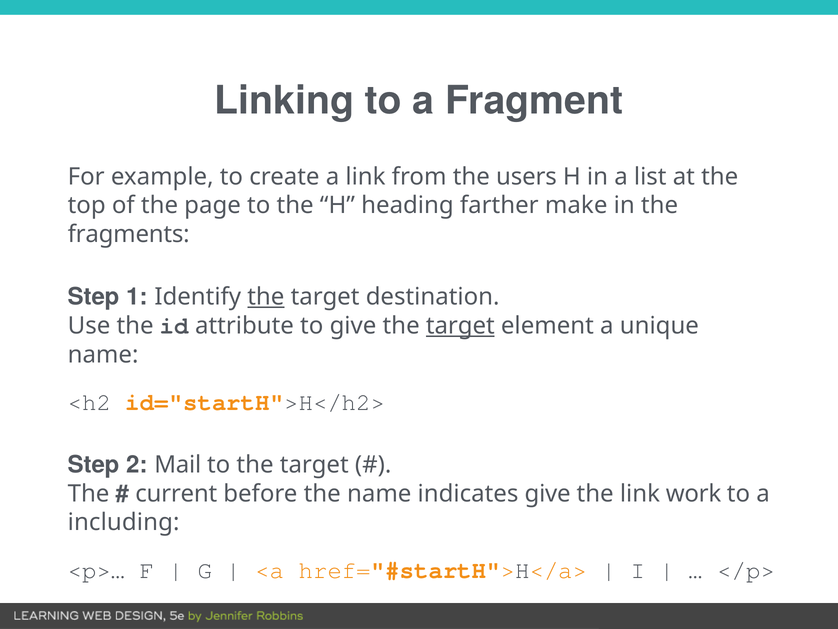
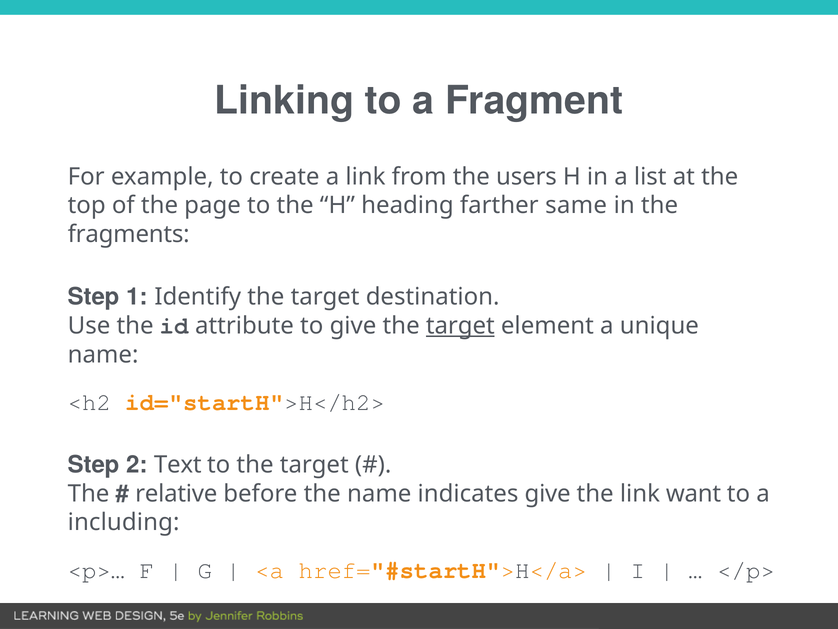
make: make -> same (576, 205)
the underline: present -> none (266, 297)
Mail: Mail -> Text (178, 464)
current: current -> relative (176, 493)
work: work -> want (694, 493)
